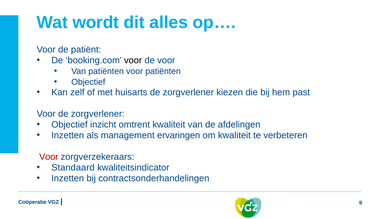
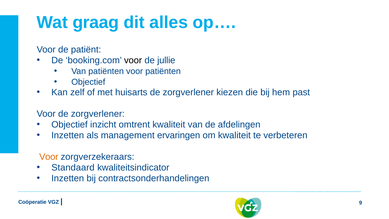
wordt: wordt -> graag (96, 22)
de voor: voor -> jullie (166, 60)
Voor colour: red -> orange (49, 157)
